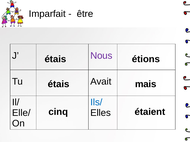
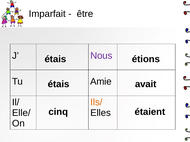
Avait: Avait -> Amie (101, 82)
mais: mais -> avait (146, 84)
Ils/ colour: blue -> orange (96, 103)
